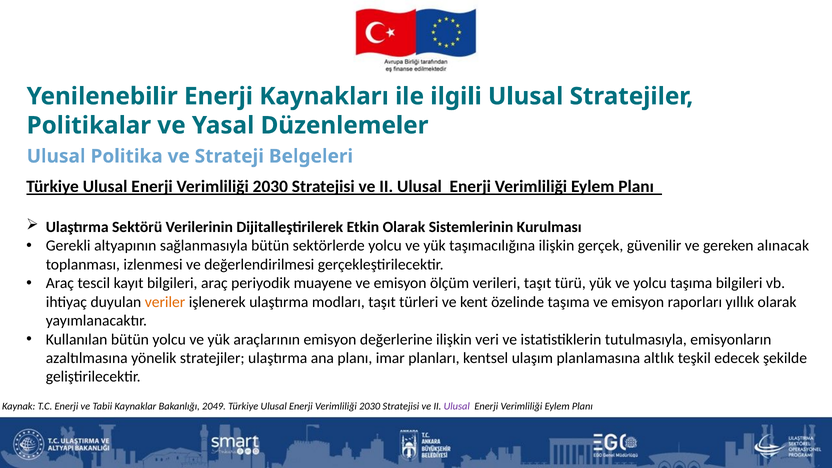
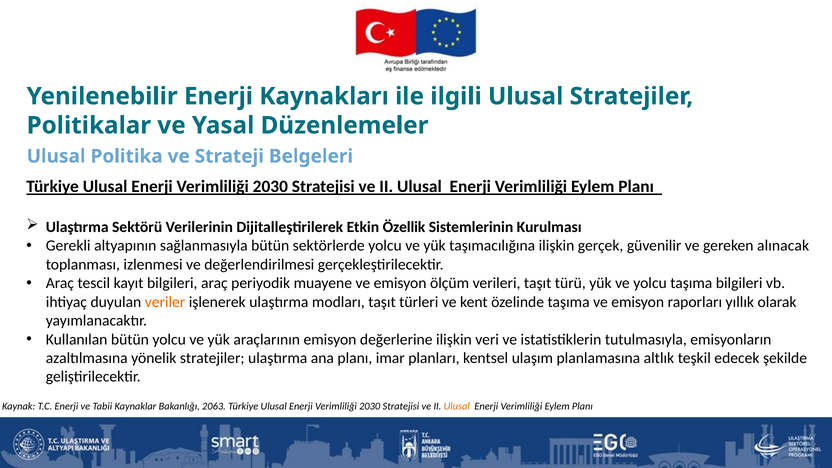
Etkin Olarak: Olarak -> Özellik (404, 227)
2049: 2049 -> 2063 (214, 406)
Ulusal colour: purple -> orange (457, 406)
